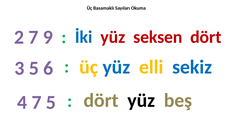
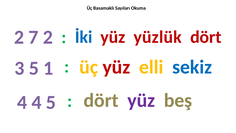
7 9: 9 -> 2 (48, 37)
seksen: seksen -> yüzlük (158, 37)
6: 6 -> 1 (48, 68)
yüz colour: blue -> red (116, 67)
4 7: 7 -> 4 (36, 102)
yüz colour: black -> purple (141, 100)
